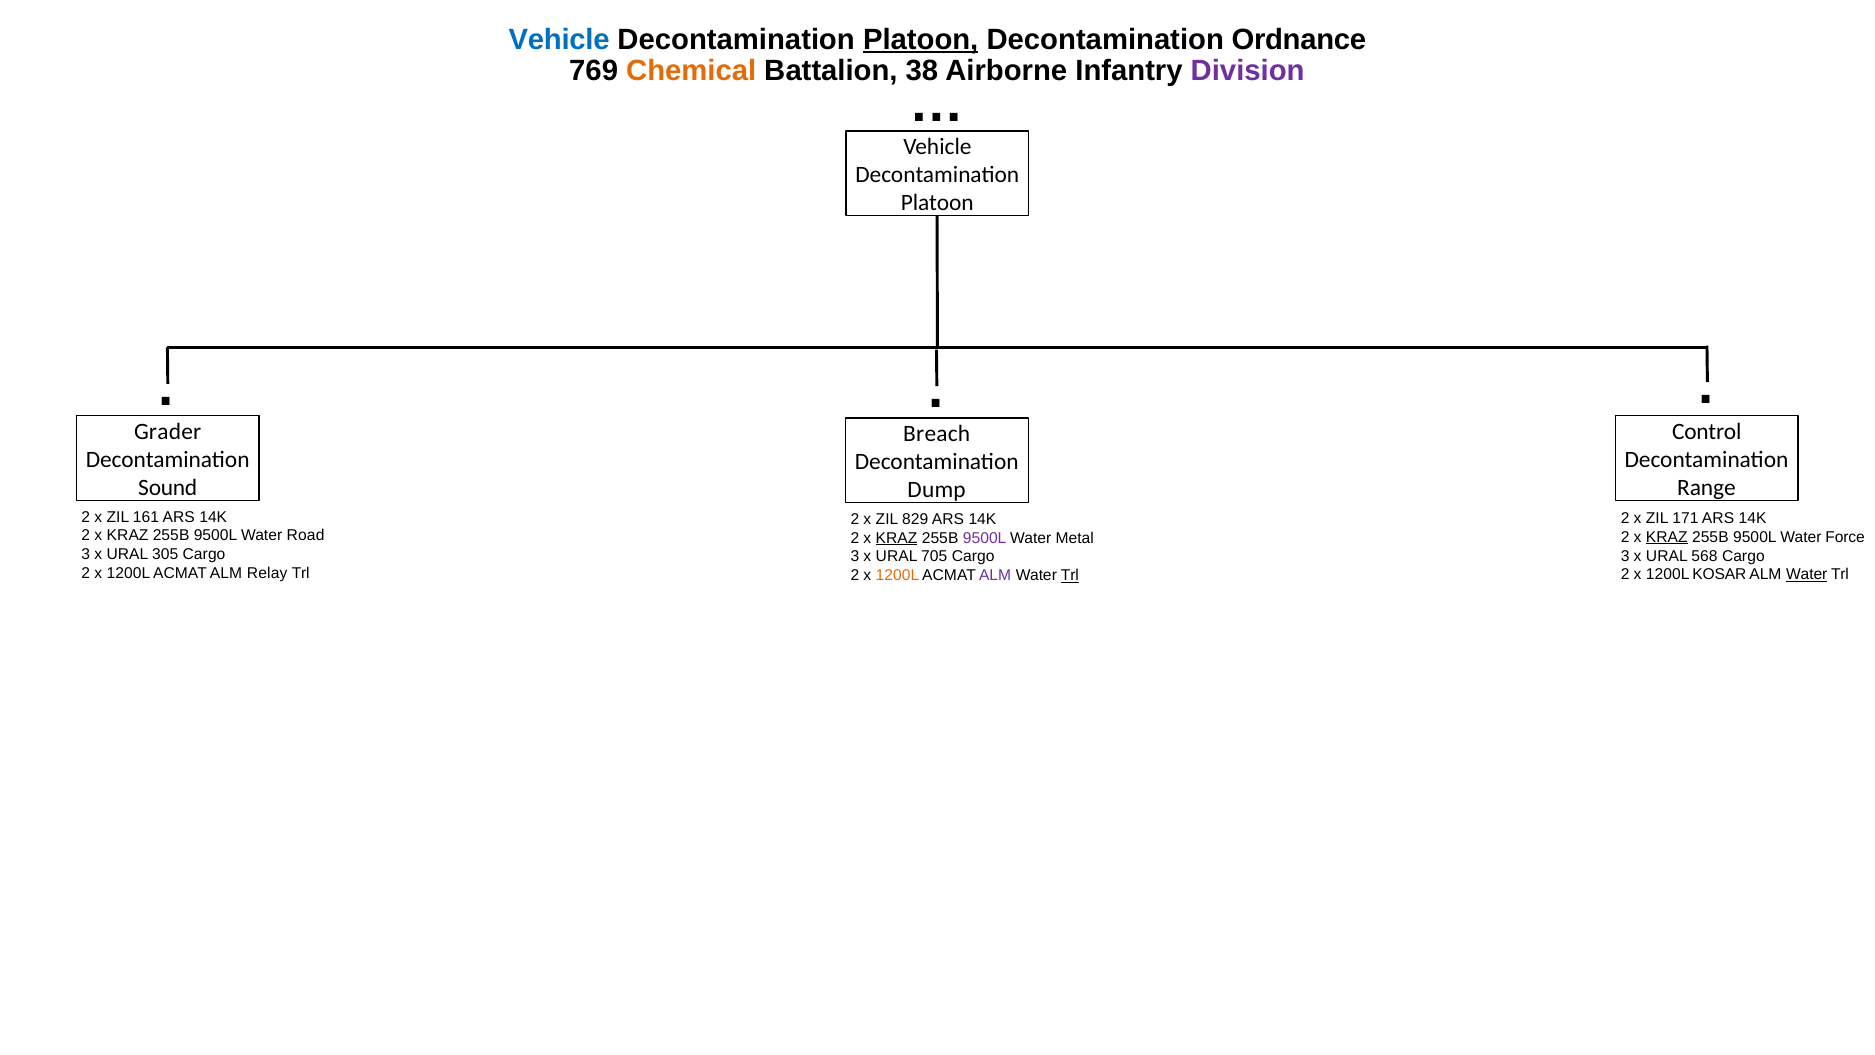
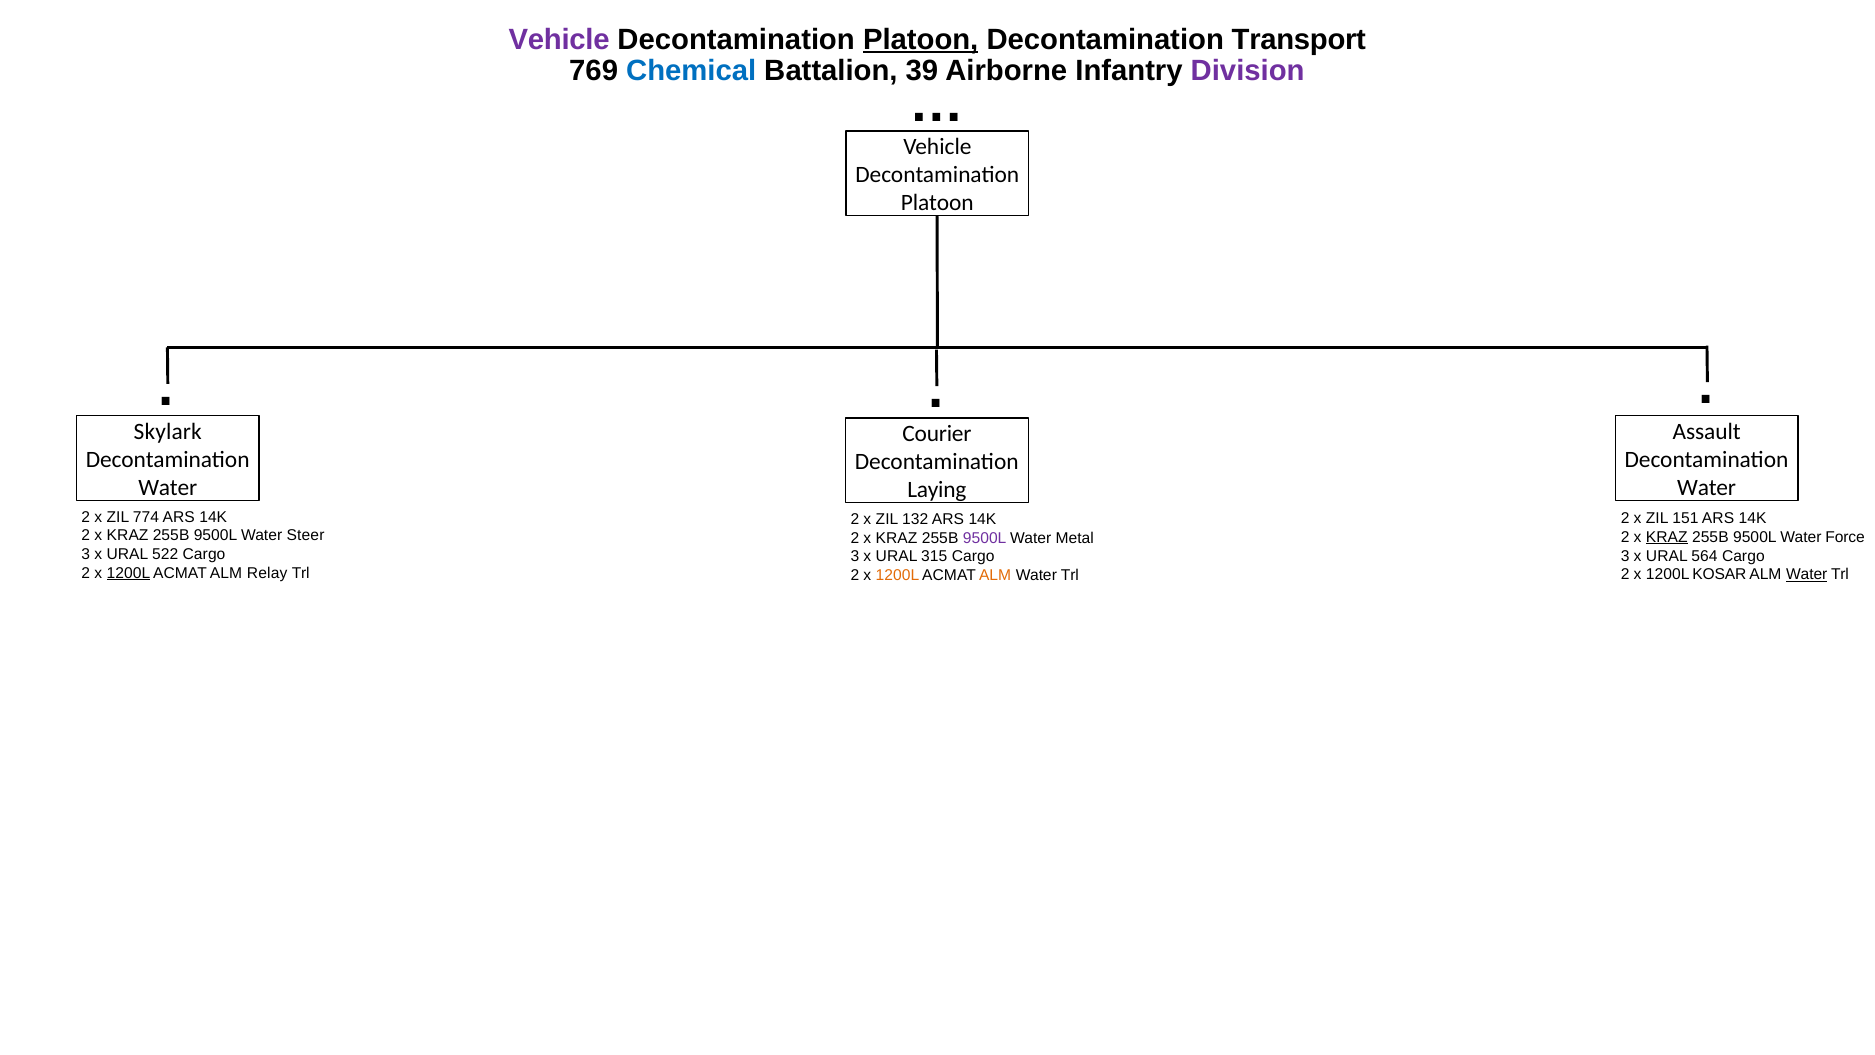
Vehicle colour: blue -> purple (559, 39)
Ordnance: Ordnance -> Transport (1299, 39)
Chemical colour: orange -> blue (691, 71)
38: 38 -> 39 (922, 71)
Grader: Grader -> Skylark (168, 431)
Control: Control -> Assault (1707, 431)
Breach: Breach -> Courier (937, 434)
Sound: Sound -> Water (168, 488)
Range: Range -> Water (1707, 488)
Dump: Dump -> Laying (937, 490)
161: 161 -> 774 (146, 517)
171: 171 -> 151 (1685, 518)
829: 829 -> 132 (915, 519)
Road: Road -> Steer (306, 536)
KRAZ underline: present -> none (897, 538)
305: 305 -> 522 (165, 554)
568: 568 -> 564 (1705, 556)
705: 705 -> 315 (934, 557)
1200L underline: none -> present (128, 573)
ALM colour: purple -> orange (995, 575)
Trl underline: present -> none (1070, 575)
